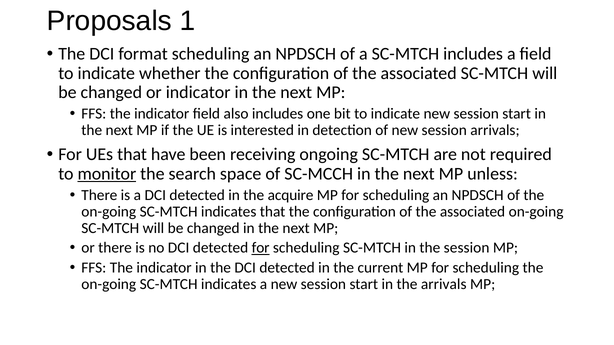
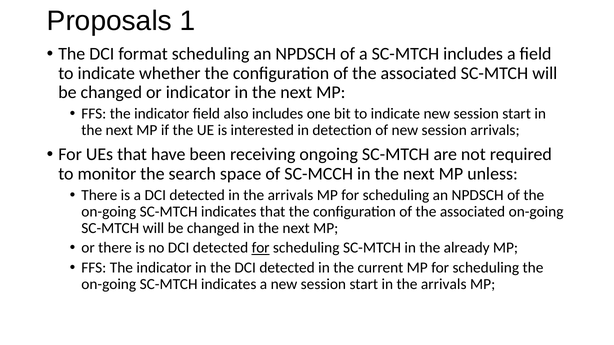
monitor underline: present -> none (107, 174)
detected in the acquire: acquire -> arrivals (291, 195)
the session: session -> already (467, 248)
